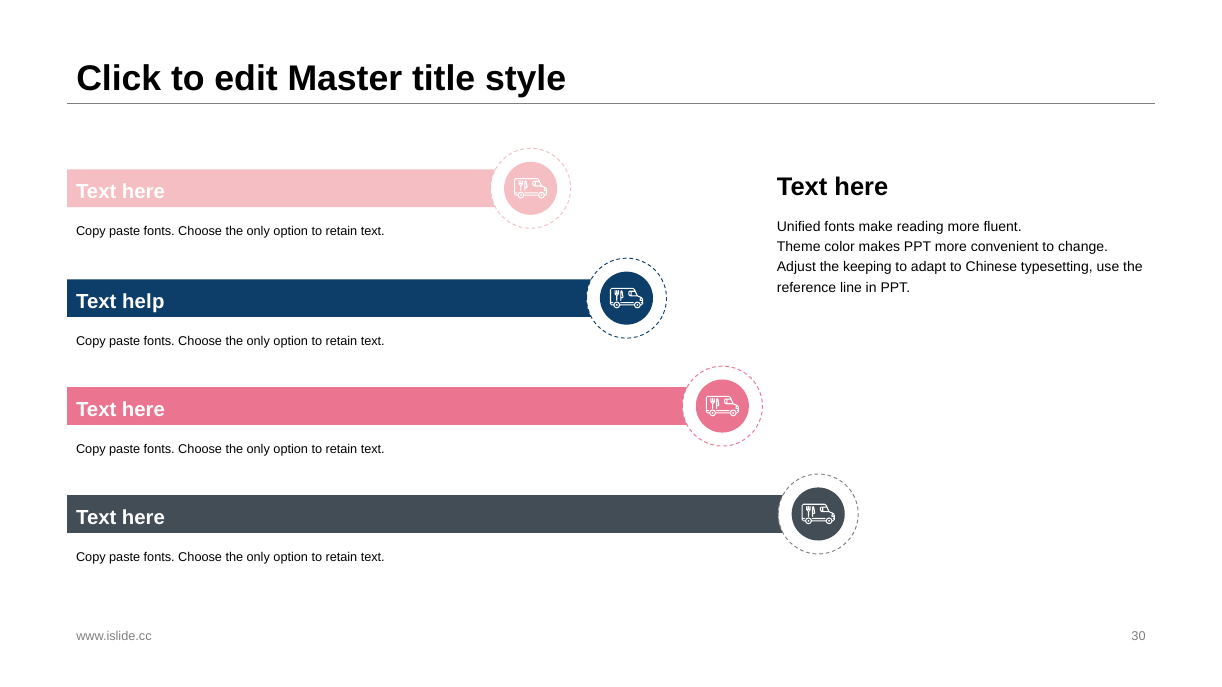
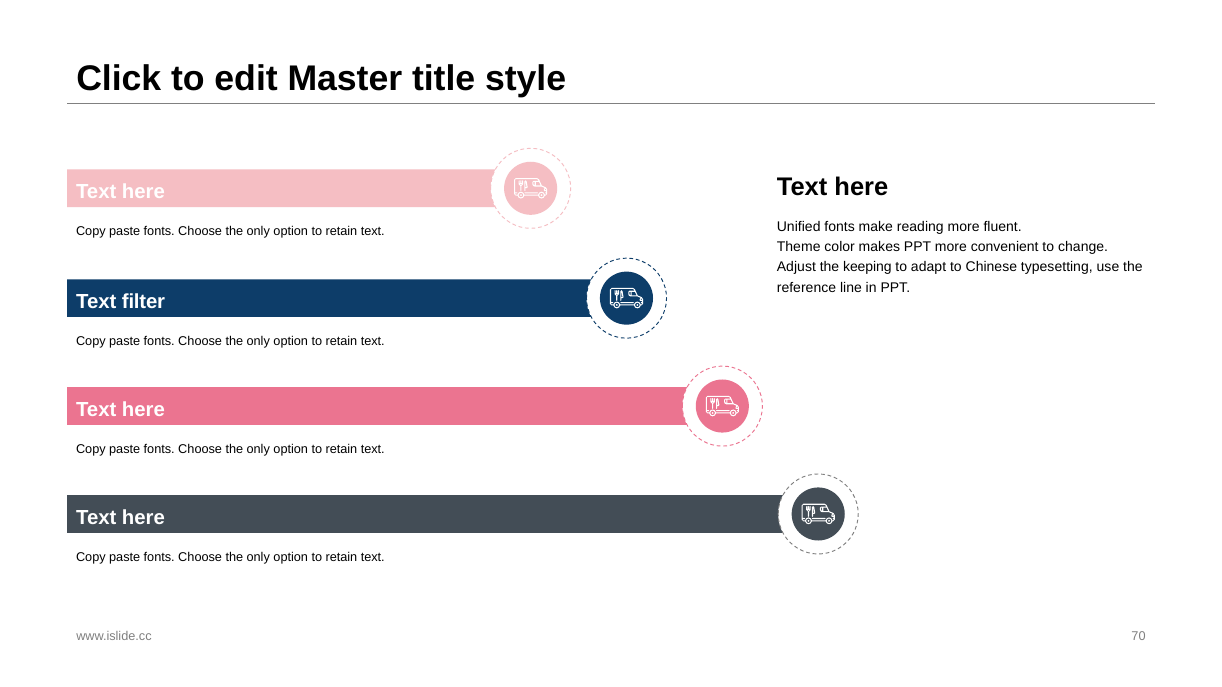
help: help -> filter (144, 302)
30: 30 -> 70 (1139, 637)
